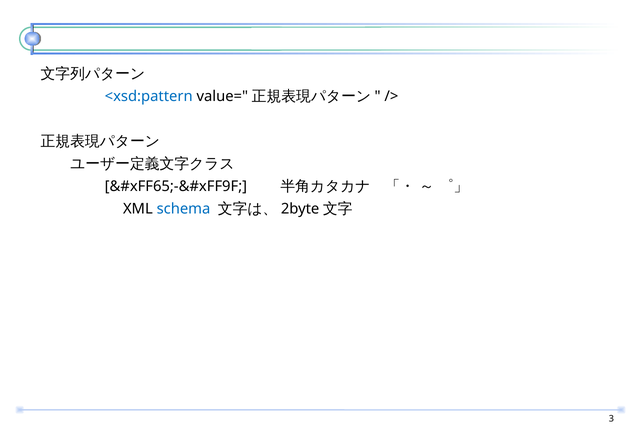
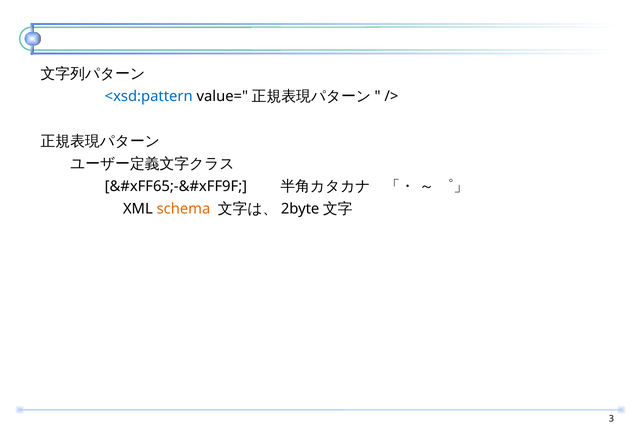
schema colour: blue -> orange (183, 209)
